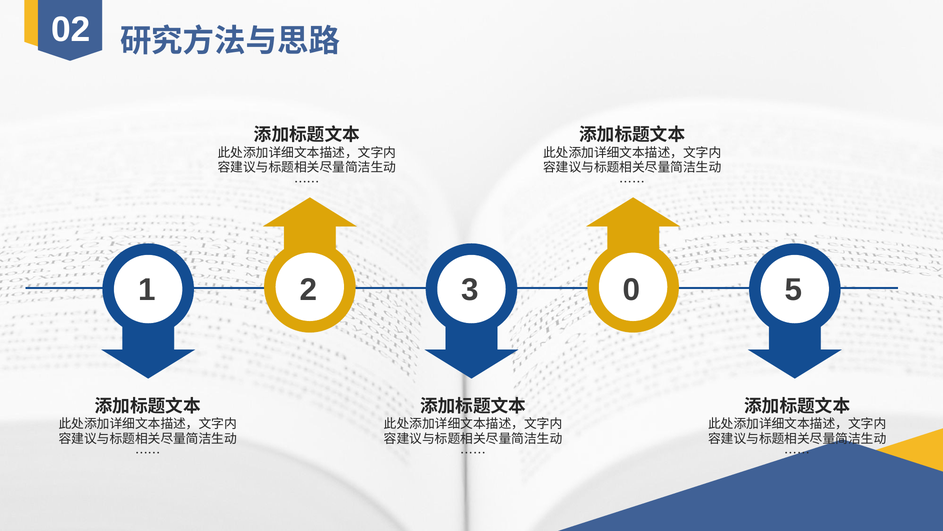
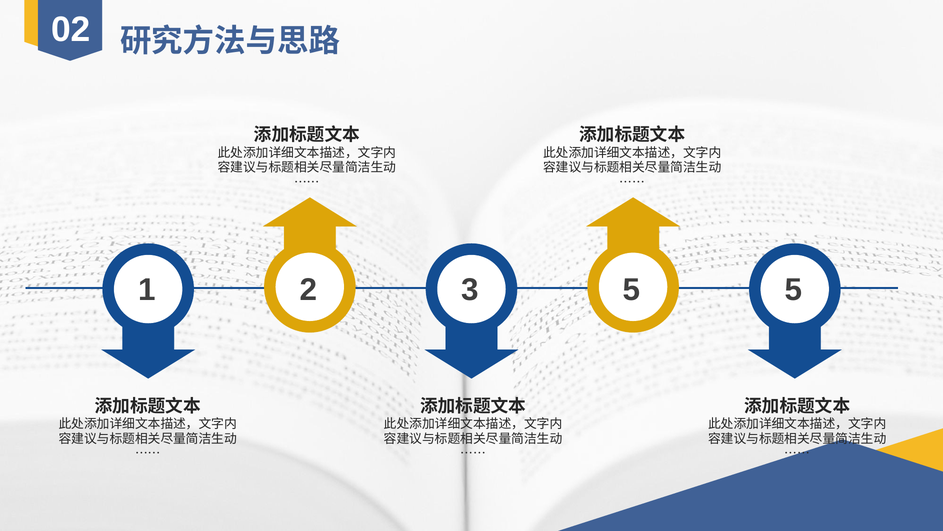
3 0: 0 -> 5 (632, 289)
